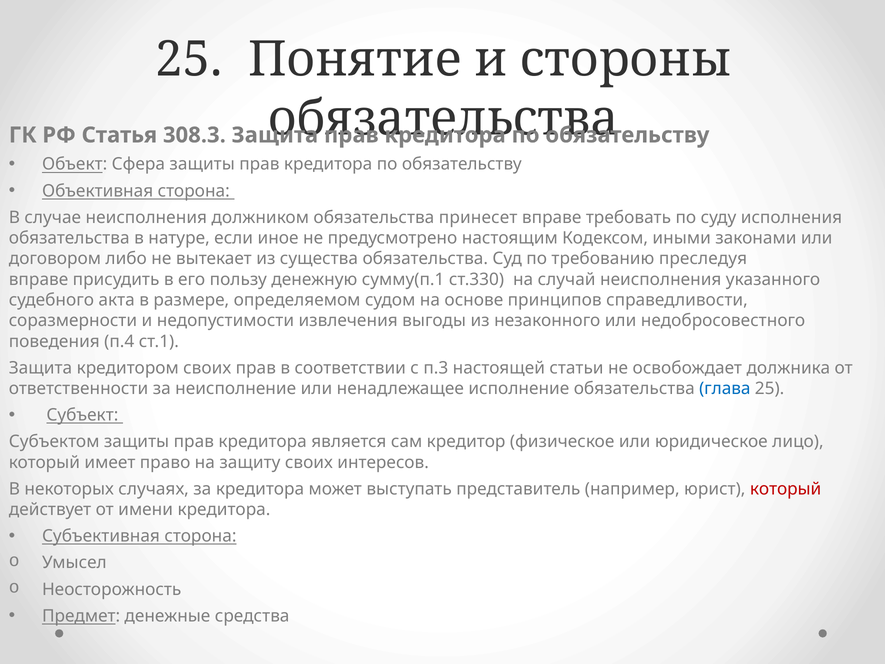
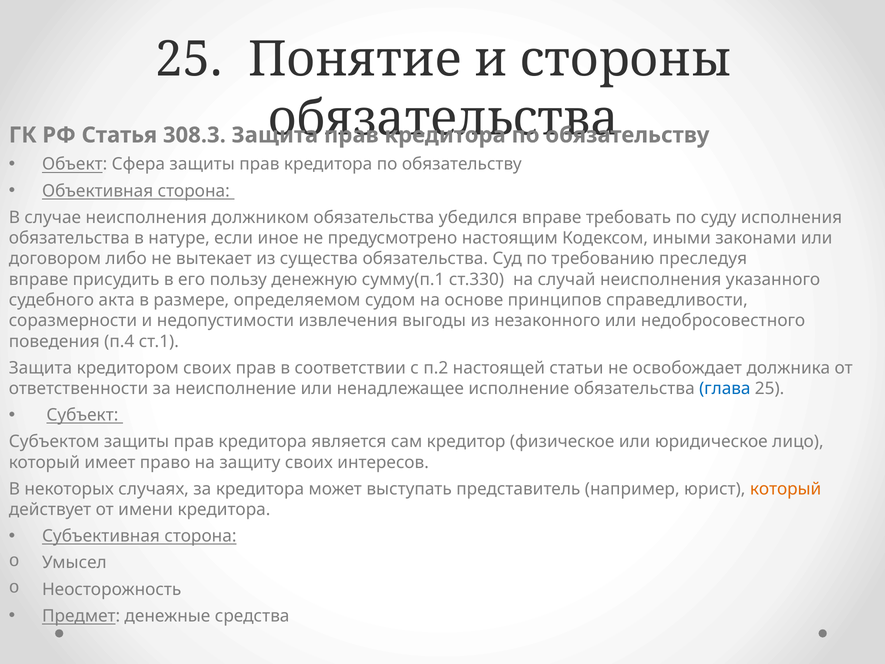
принесет: принесет -> убедился (478, 217)
п.3: п.3 -> п.2 (436, 368)
который colour: red -> orange (786, 489)
